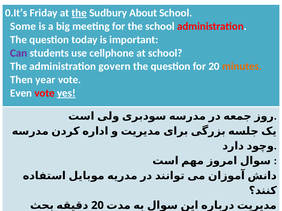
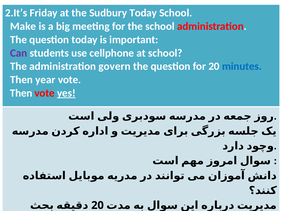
0.It’s: 0.It’s -> 2.It’s (16, 13)
the underline: present -> none (79, 13)
Sudbury About: About -> Today (143, 13)
Some: Some -> Make (23, 26)
minutes colour: orange -> blue (242, 67)
Even: Even -> Then (21, 93)
